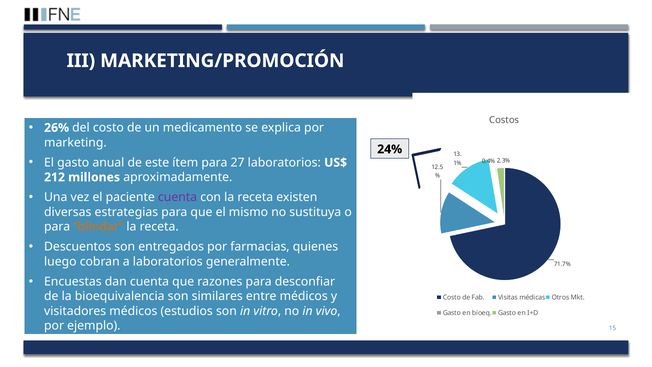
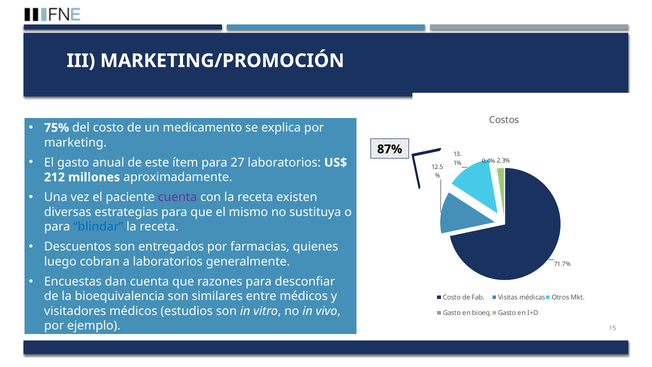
26%: 26% -> 75% (57, 128)
24%: 24% -> 87% (390, 149)
blindar colour: orange -> blue (98, 227)
